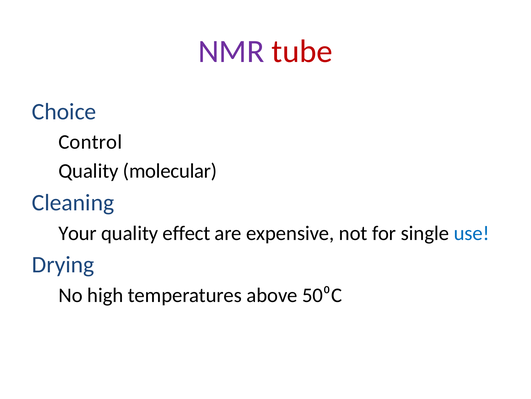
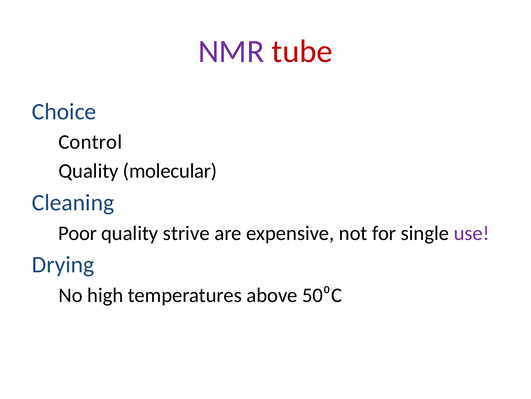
Your: Your -> Poor (78, 233)
effect: effect -> strive (186, 233)
use colour: blue -> purple (472, 233)
